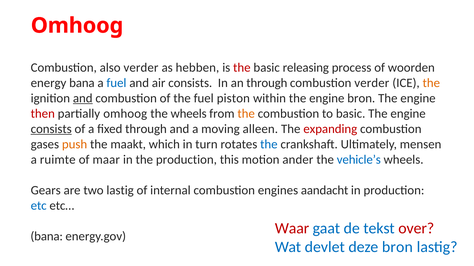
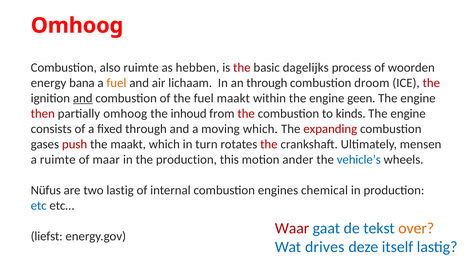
also verder: verder -> ruimte (141, 68)
releasing: releasing -> dagelijks (306, 68)
fuel colour: blue -> orange (116, 83)
air consists: consists -> lichaam (190, 83)
combustion verder: verder -> droom (372, 83)
the colour: orange -> red (431, 83)
fuel piston: piston -> maakt (233, 98)
engine bron: bron -> geen (361, 98)
the wheels: wheels -> inhoud (189, 114)
the colour: orange -> red (246, 114)
to basic: basic -> kinds (351, 114)
consists underline: present -> none (51, 129)
moving alleen: alleen -> which (260, 129)
push colour: orange -> red (75, 145)
the colour: blue -> red (269, 145)
Gears: Gears -> Nüfus (46, 191)
aandacht: aandacht -> chemical (324, 191)
over colour: red -> orange (416, 229)
bana: bana -> liefst (47, 237)
devlet: devlet -> drives (325, 248)
deze bron: bron -> itself (397, 248)
